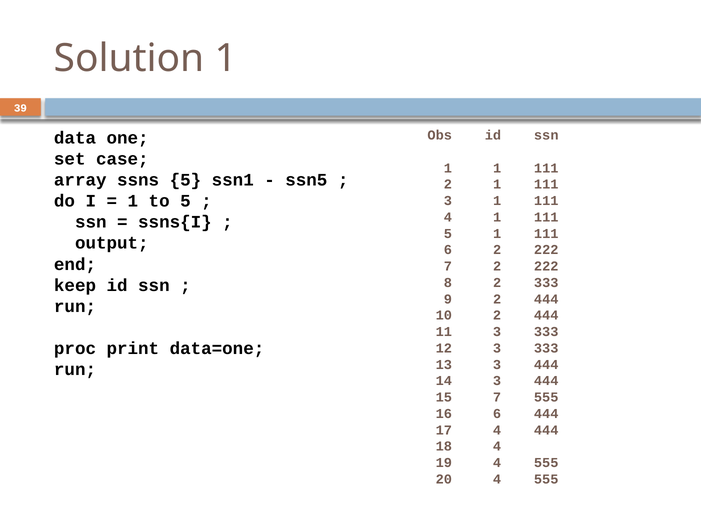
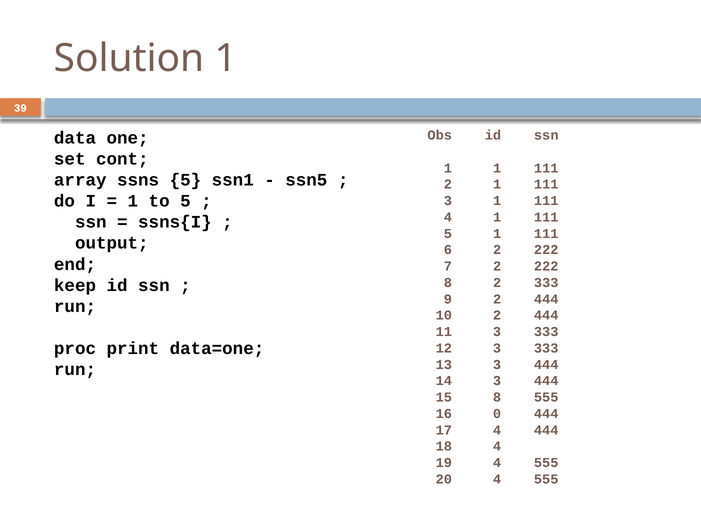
case: case -> cont (122, 159)
15 7: 7 -> 8 (497, 397)
16 6: 6 -> 0 (497, 413)
